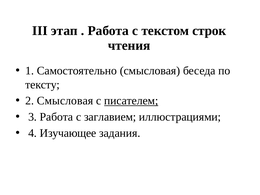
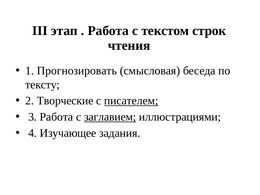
Самостоятельно: Самостоятельно -> Прогнозировать (77, 71)
2 Смысловая: Смысловая -> Творческие (65, 101)
заглавием underline: none -> present (110, 117)
